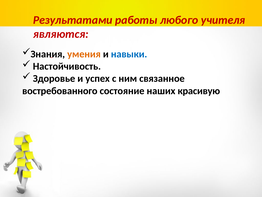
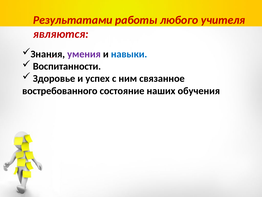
умения colour: orange -> purple (84, 54)
Настойчивость: Настойчивость -> Воспитанности (67, 66)
красивую: красивую -> обучения (199, 91)
